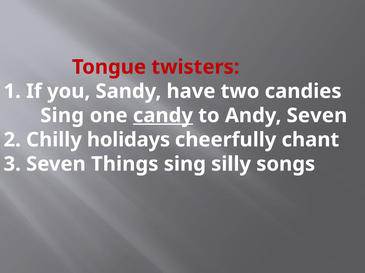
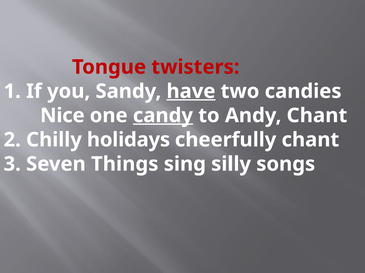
have underline: none -> present (191, 92)
Sing: Sing -> Nice (62, 116)
Andy Seven: Seven -> Chant (317, 116)
